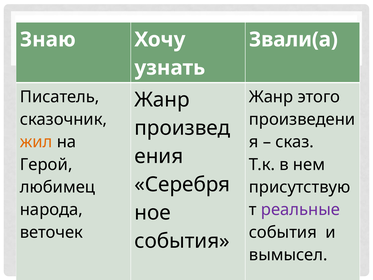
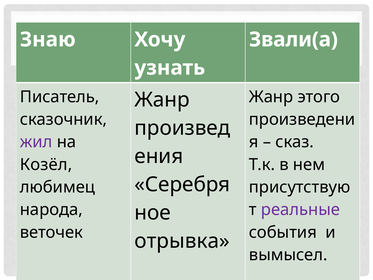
жил colour: orange -> purple (36, 142)
Герой: Герой -> Козёл (46, 164)
события: события -> отрывка (182, 241)
